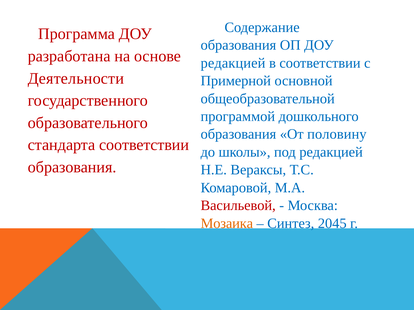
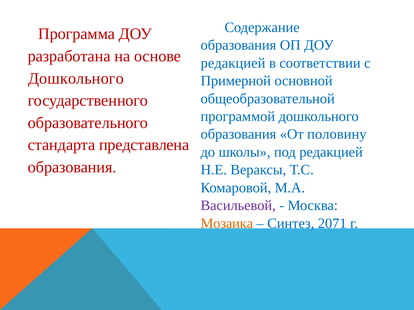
Деятельности: Деятельности -> Дошкольного (76, 78)
стандарта соответствии: соответствии -> представлена (144, 145)
Васильевой colour: red -> purple (238, 206)
2045: 2045 -> 2071 (332, 224)
